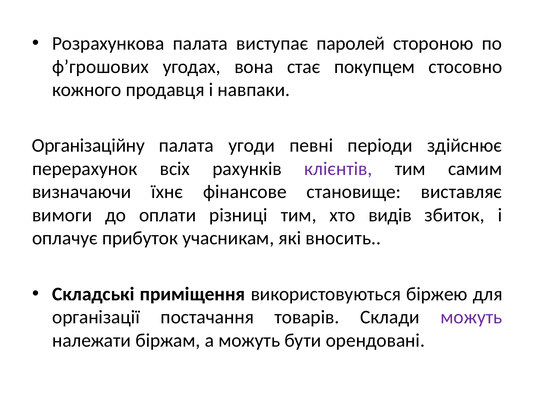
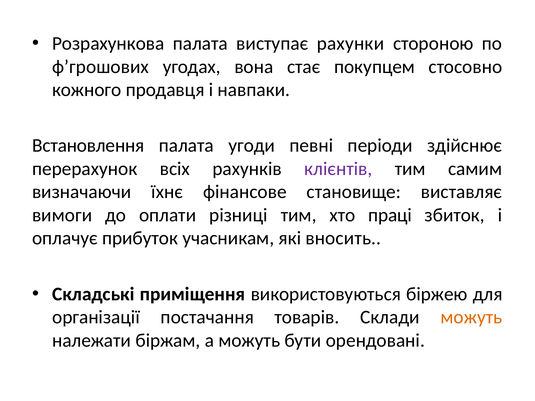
паролей: паролей -> рахунки (351, 44)
Організаційну: Організаційну -> Встановлення (88, 146)
видів: видів -> праці (390, 215)
можуть colour: purple -> orange (471, 317)
